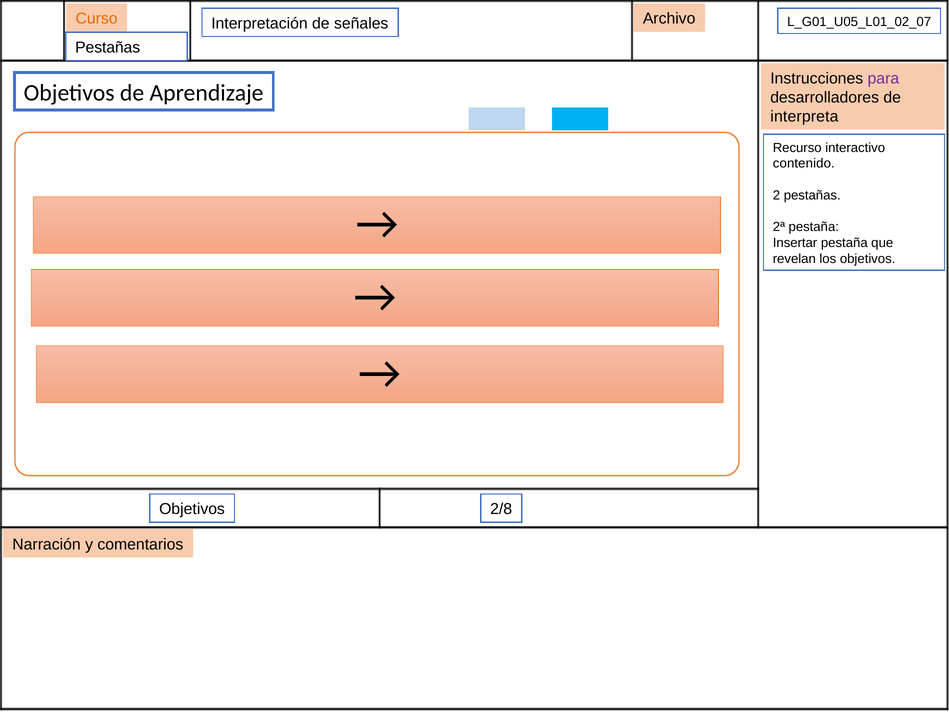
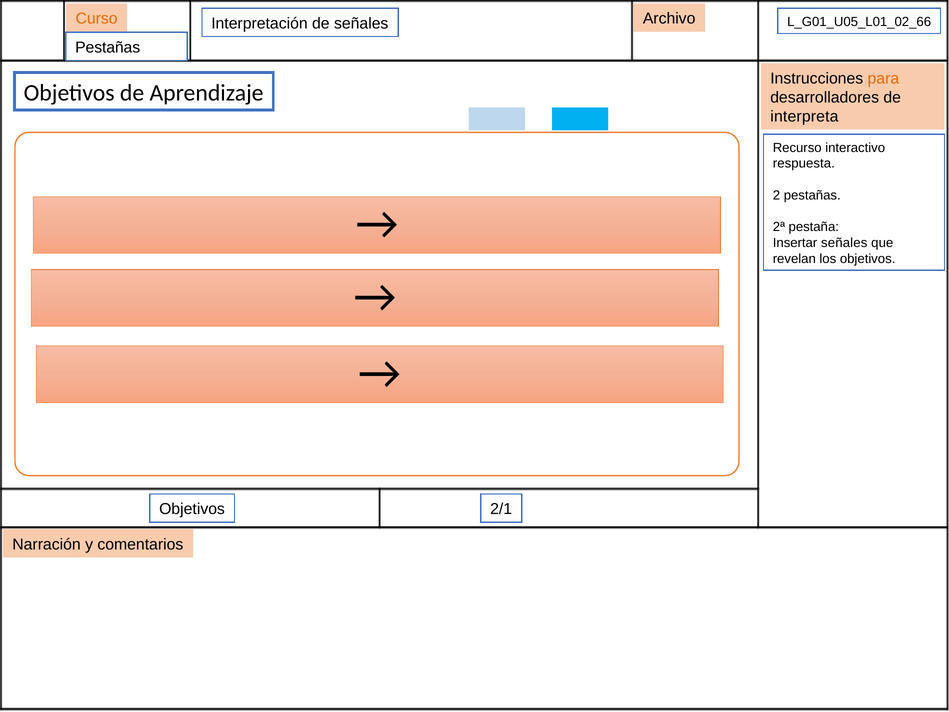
L_G01_U05_L01_02_07: L_G01_U05_L01_02_07 -> L_G01_U05_L01_02_66 (859, 22)
para colour: purple -> orange (883, 78)
contenido: contenido -> respuesta (804, 164)
Insertar pestaña: pestaña -> señales (844, 243)
2/8: 2/8 -> 2/1 (501, 509)
